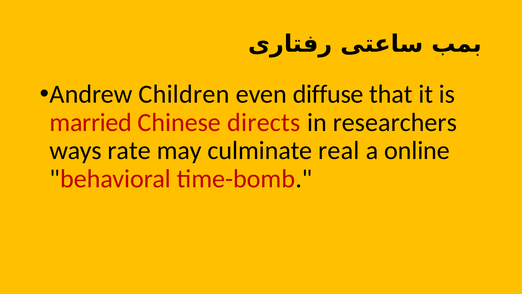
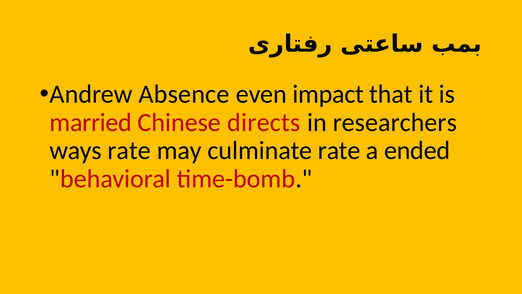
Children: Children -> Absence (184, 94)
diffuse: diffuse -> impact (328, 94)
culminate real: real -> rate (339, 150)
online: online -> ended (417, 150)
